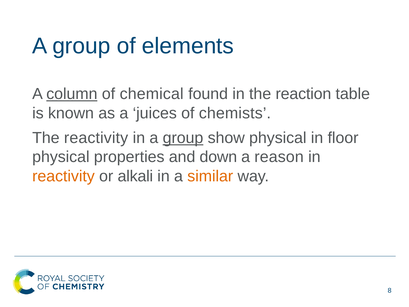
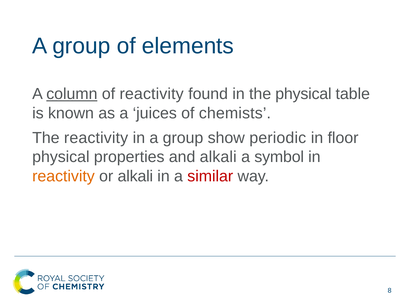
of chemical: chemical -> reactivity (152, 94)
the reaction: reaction -> physical (303, 94)
group underline: present -> none (183, 138)
show physical: physical -> periodic (278, 138)
and down: down -> alkali (218, 157)
reason: reason -> symbol (279, 157)
similar colour: orange -> red (210, 176)
